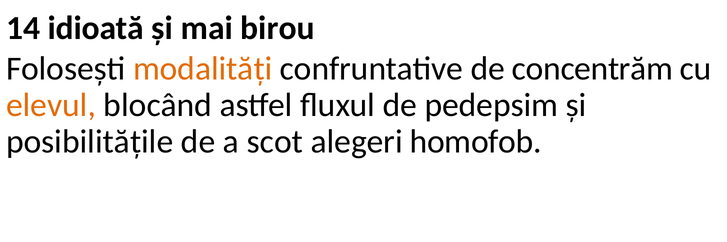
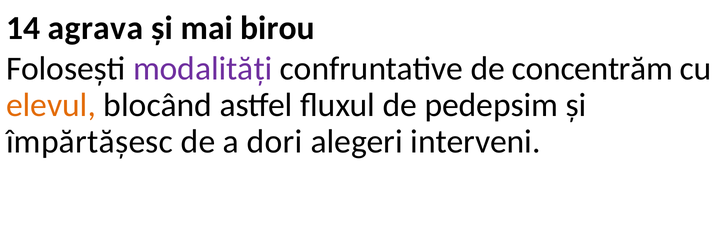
idioată: idioată -> agrava (96, 28)
modalități colour: orange -> purple (203, 69)
posibilitățile: posibilitățile -> împărtășesc (90, 142)
scot: scot -> dori (275, 142)
homofob: homofob -> interveni (476, 142)
